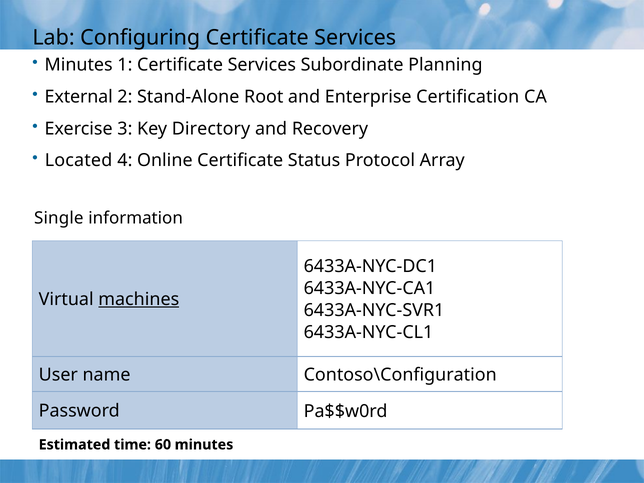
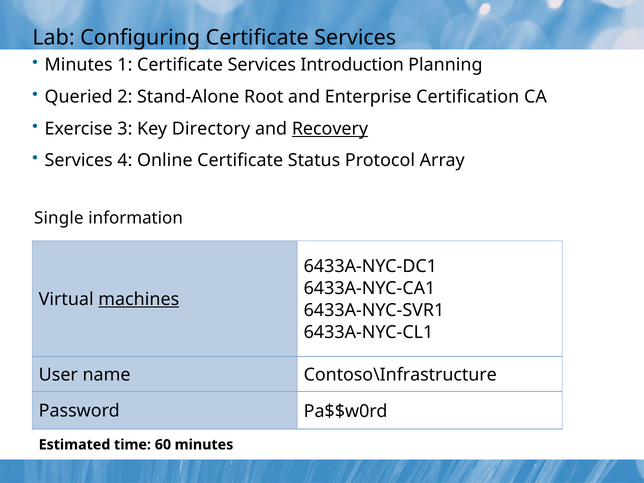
Subordinate: Subordinate -> Introduction (352, 65)
External: External -> Queried (79, 97)
Recovery underline: none -> present (330, 129)
Located: Located -> Services (79, 161)
Contoso\Configuration: Contoso\Configuration -> Contoso\Infrastructure (400, 375)
